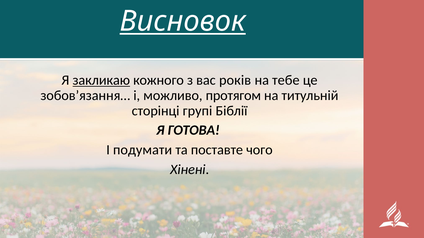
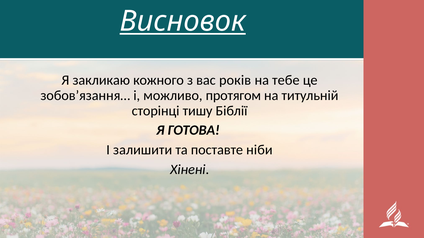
закликаю underline: present -> none (101, 80)
групі: групі -> тишу (198, 111)
подумати: подумати -> залишити (143, 150)
чого: чого -> ніби (259, 150)
